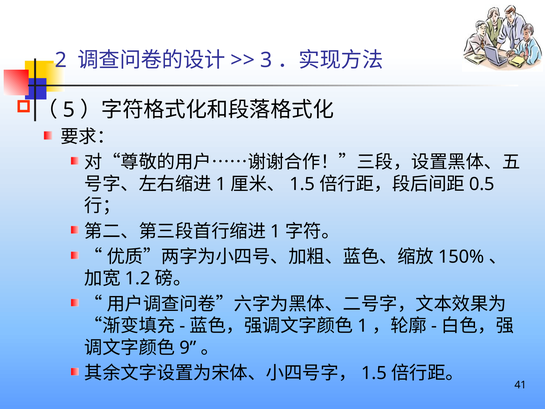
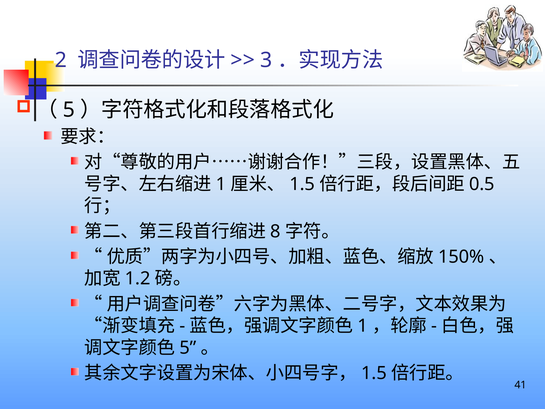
1: 1 -> 8 (276, 231)
9: 9 -> 5 (188, 348)
